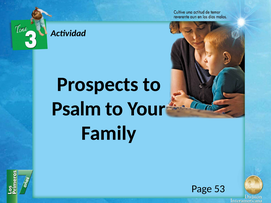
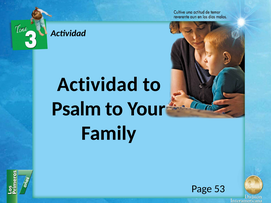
Prospects: Prospects -> Actividad (97, 85)
